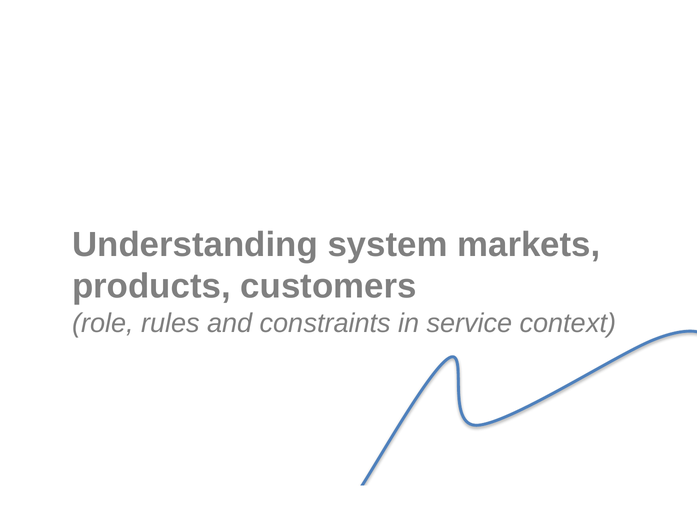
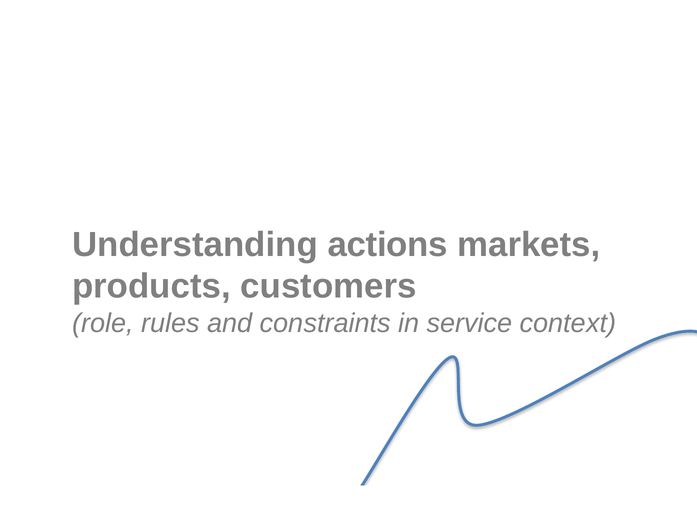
system: system -> actions (388, 244)
